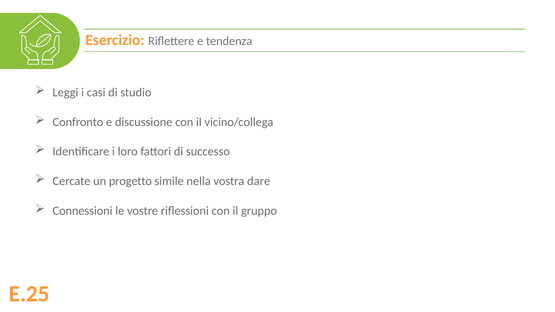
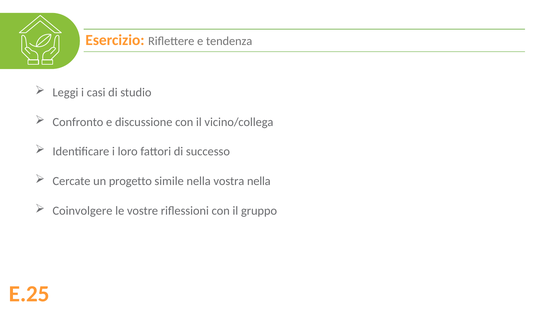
vostra dare: dare -> nella (259, 181)
Connessioni: Connessioni -> Coinvolgere (82, 211)
